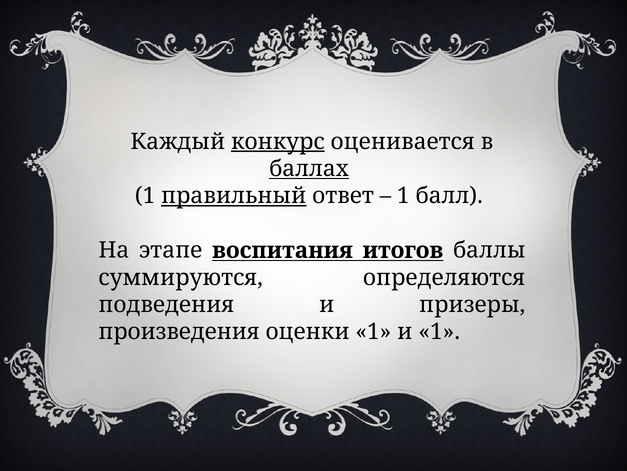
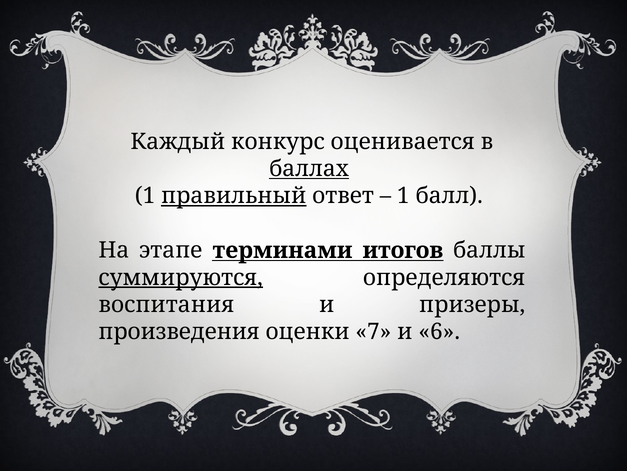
конкурс underline: present -> none (278, 141)
воспитания: воспитания -> терминами (282, 250)
суммируются underline: none -> present (181, 277)
подведения: подведения -> воспитания (166, 304)
оценки 1: 1 -> 7 (373, 331)
и 1: 1 -> 6 (439, 331)
